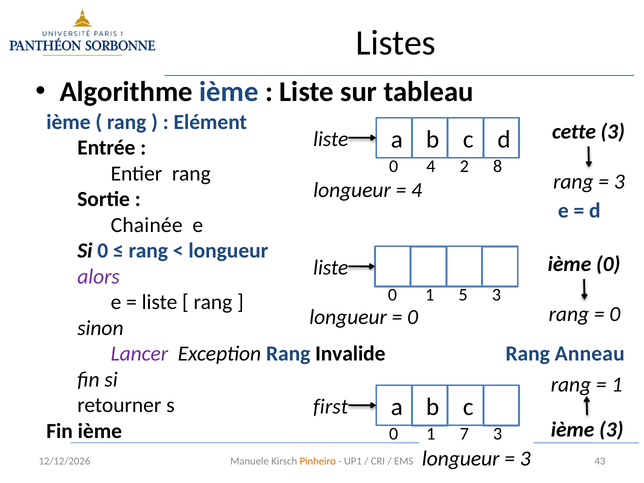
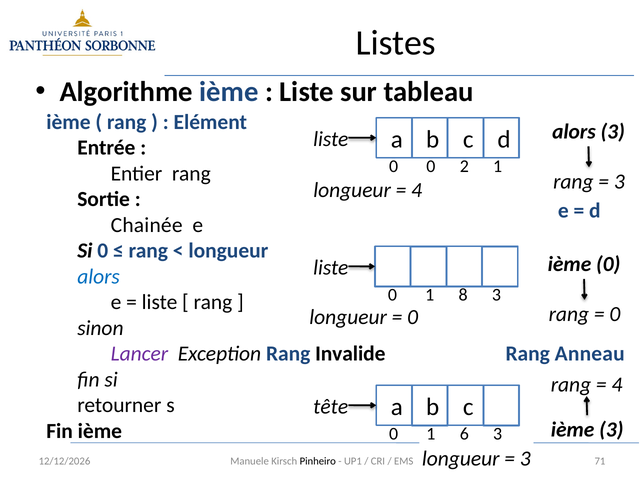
liste cette: cette -> alors (574, 132)
4: 4 -> 0 (431, 166)
2 8: 8 -> 1 (498, 166)
alors colour: purple -> blue (99, 277)
5: 5 -> 8 (463, 295)
1: 1 -> 4 (617, 385)
first: first -> tête (331, 407)
7: 7 -> 6 (464, 434)
Pinheiro colour: orange -> black (318, 461)
43: 43 -> 71 (600, 461)
